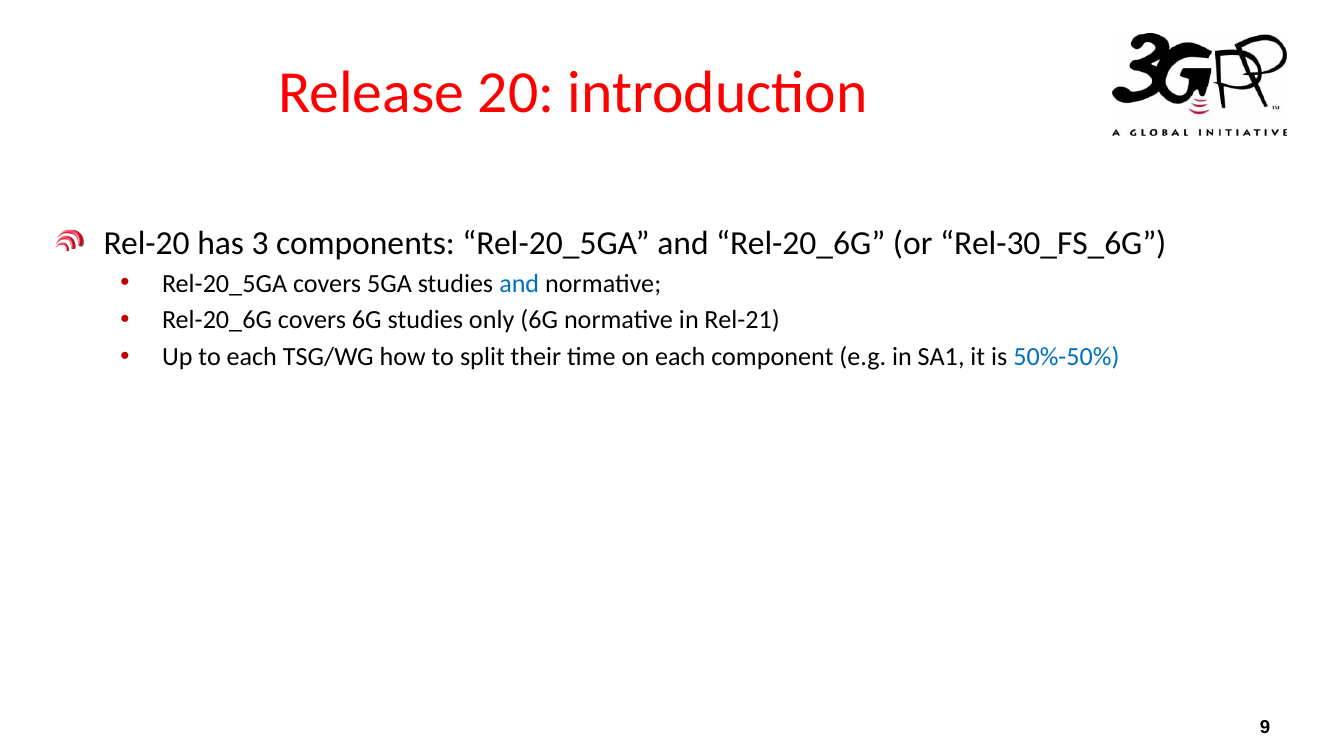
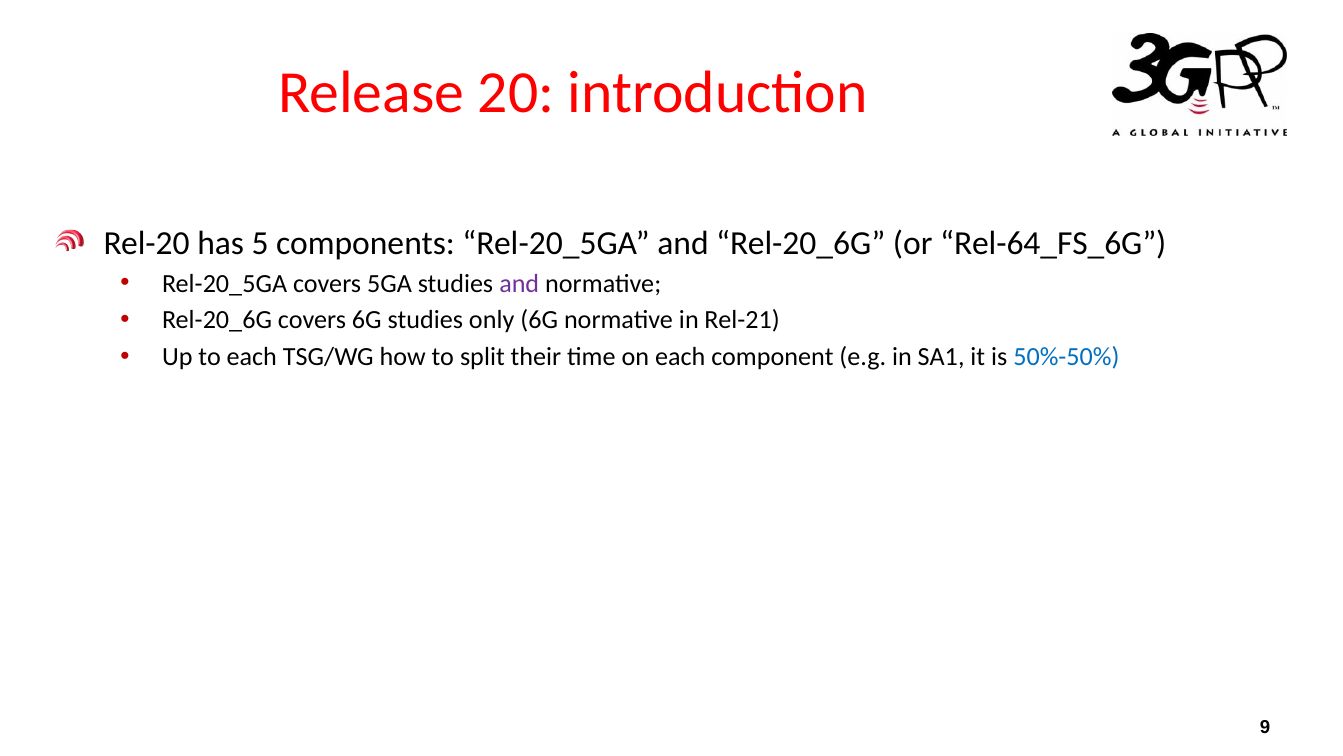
3: 3 -> 5 (260, 243)
Rel-30_FS_6G: Rel-30_FS_6G -> Rel-64_FS_6G (1053, 243)
and colour: blue -> purple (519, 283)
